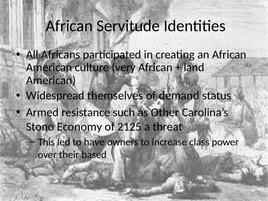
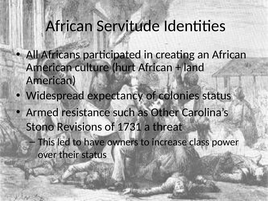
very: very -> hurt (124, 67)
themselves: themselves -> expectancy (115, 96)
demand: demand -> colonies (179, 96)
Economy: Economy -> Revisions (80, 127)
2125: 2125 -> 1731 (129, 127)
their based: based -> status (94, 155)
